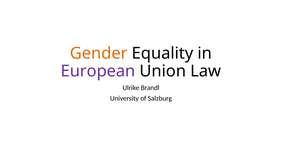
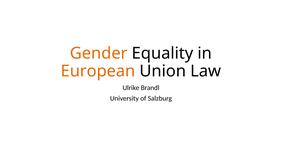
European colour: purple -> orange (98, 71)
